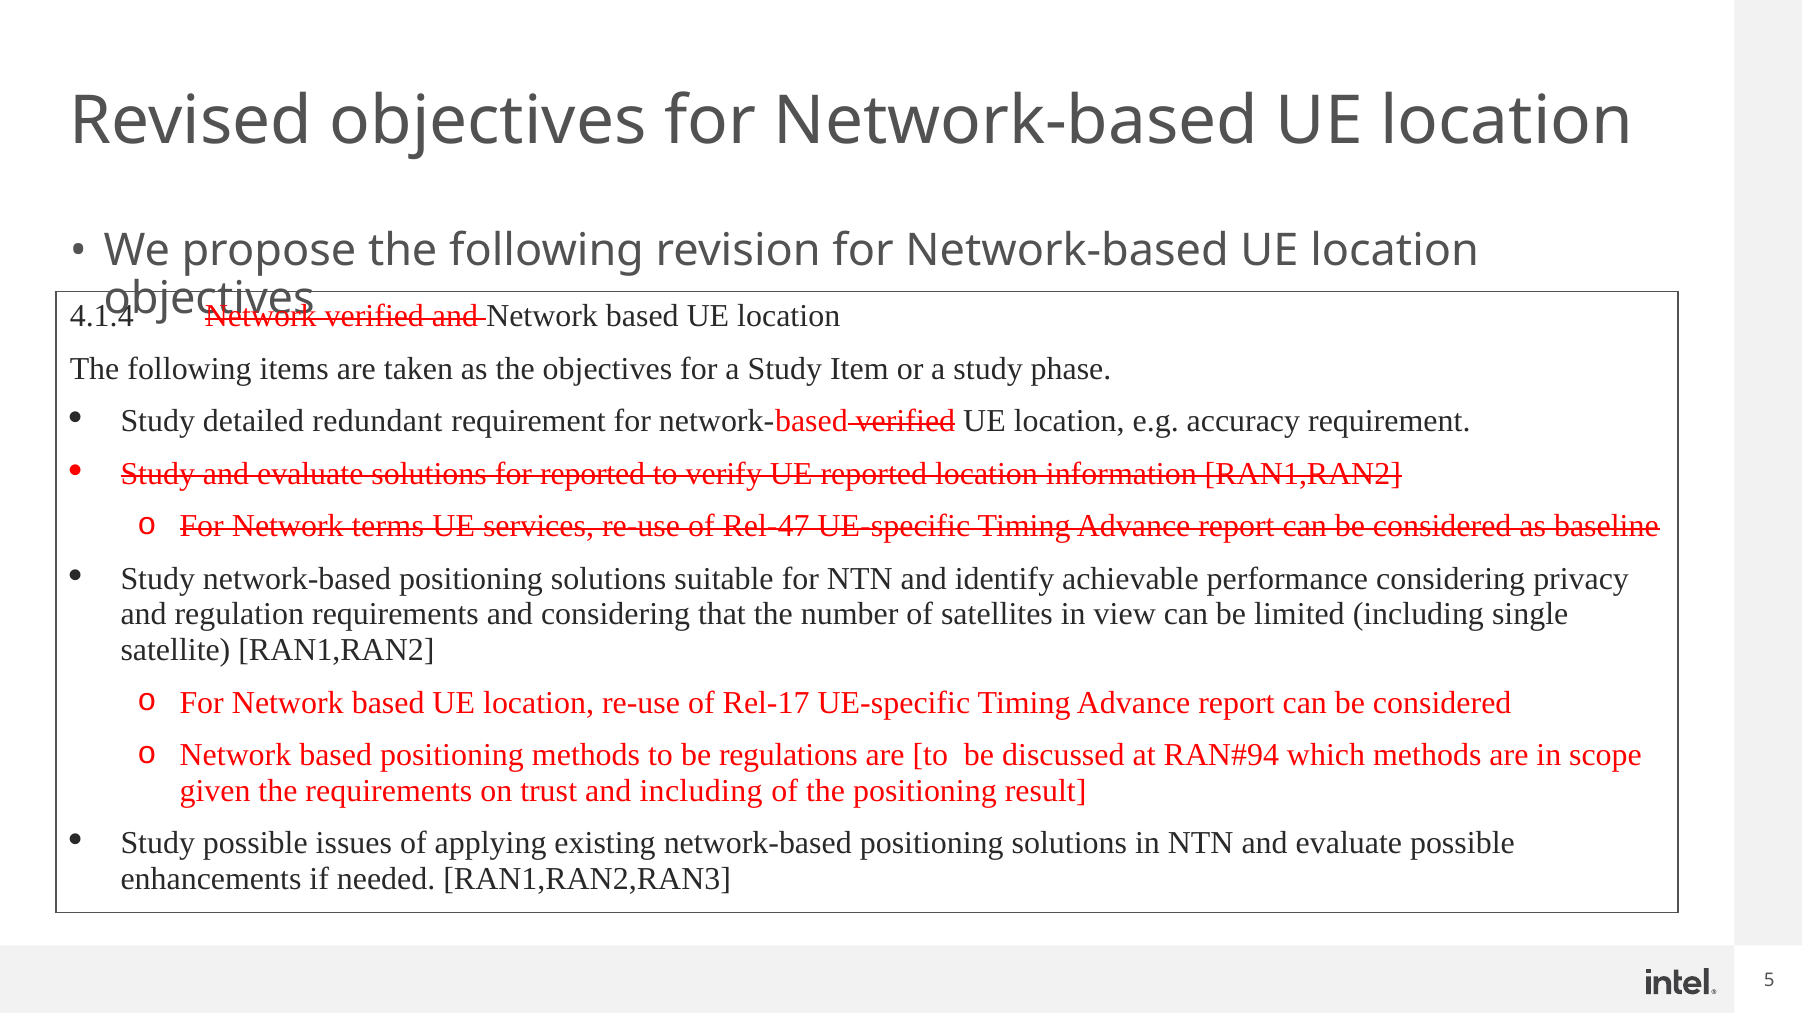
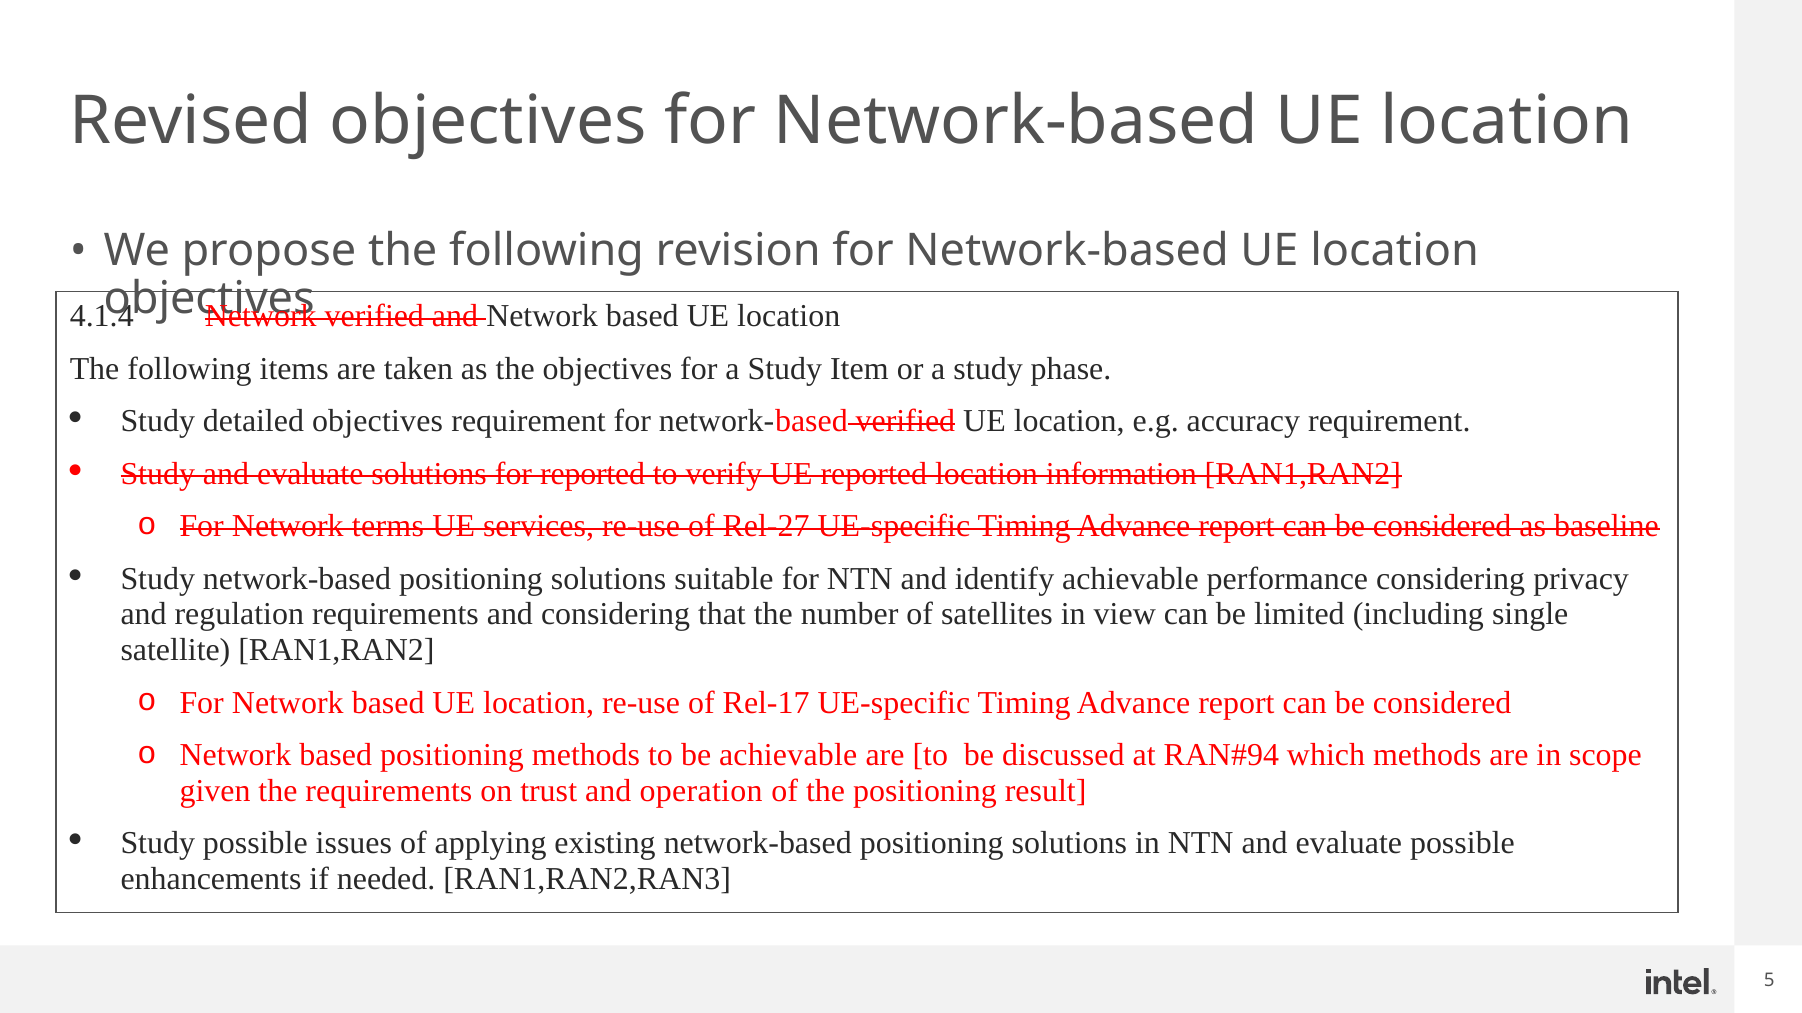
detailed redundant: redundant -> objectives (378, 422)
Rel-47: Rel-47 -> Rel-27 (766, 527)
be regulations: regulations -> achievable (788, 755)
and including: including -> operation (701, 791)
